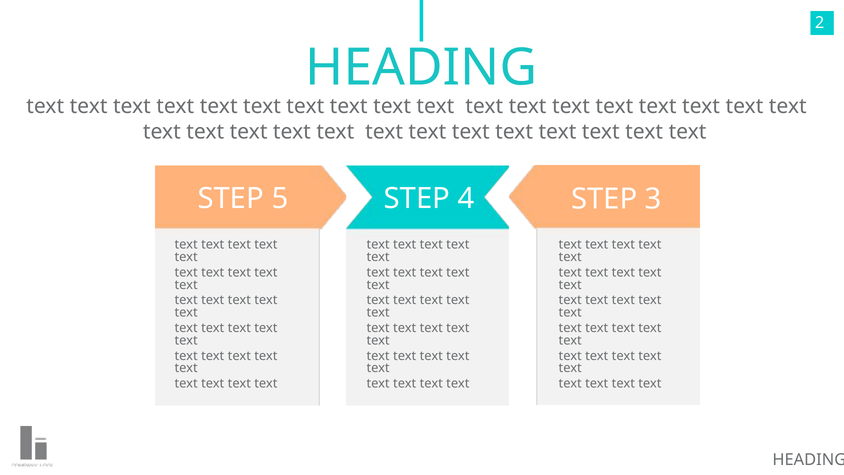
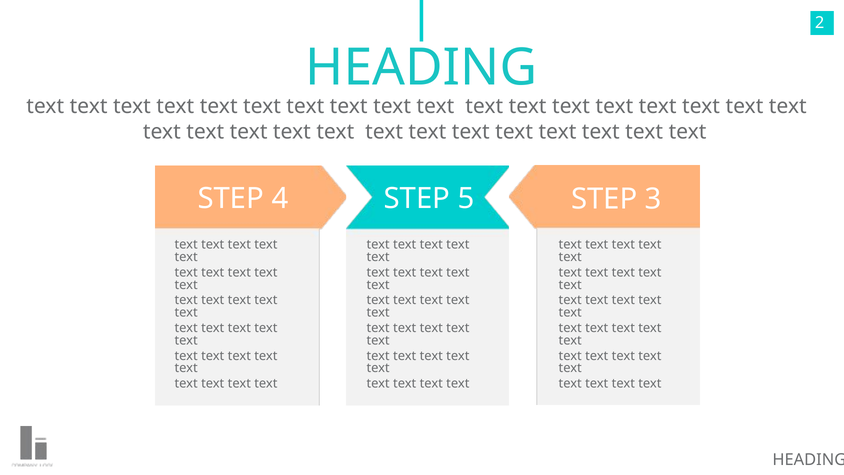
5: 5 -> 4 (280, 198)
4: 4 -> 5 (466, 198)
